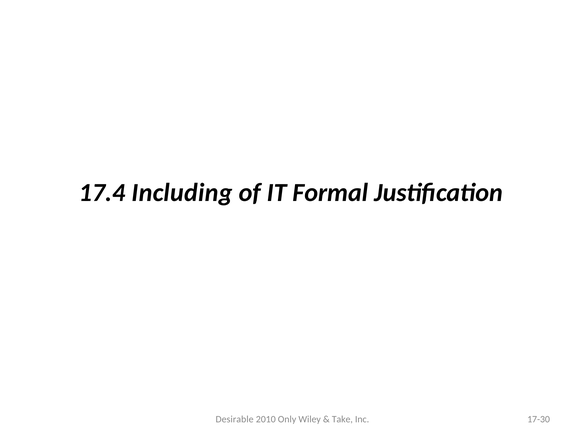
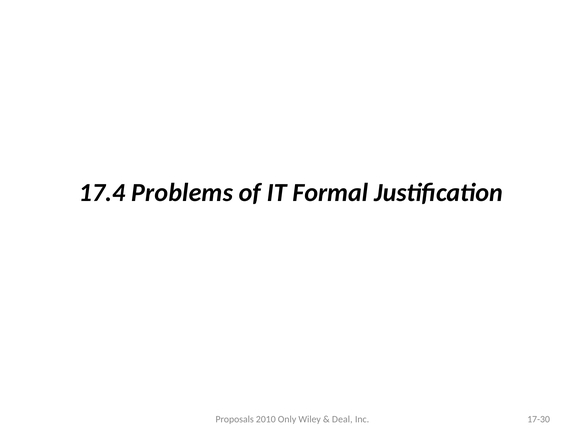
Including: Including -> Problems (182, 193)
Desirable: Desirable -> Proposals (235, 419)
Take: Take -> Deal (342, 419)
